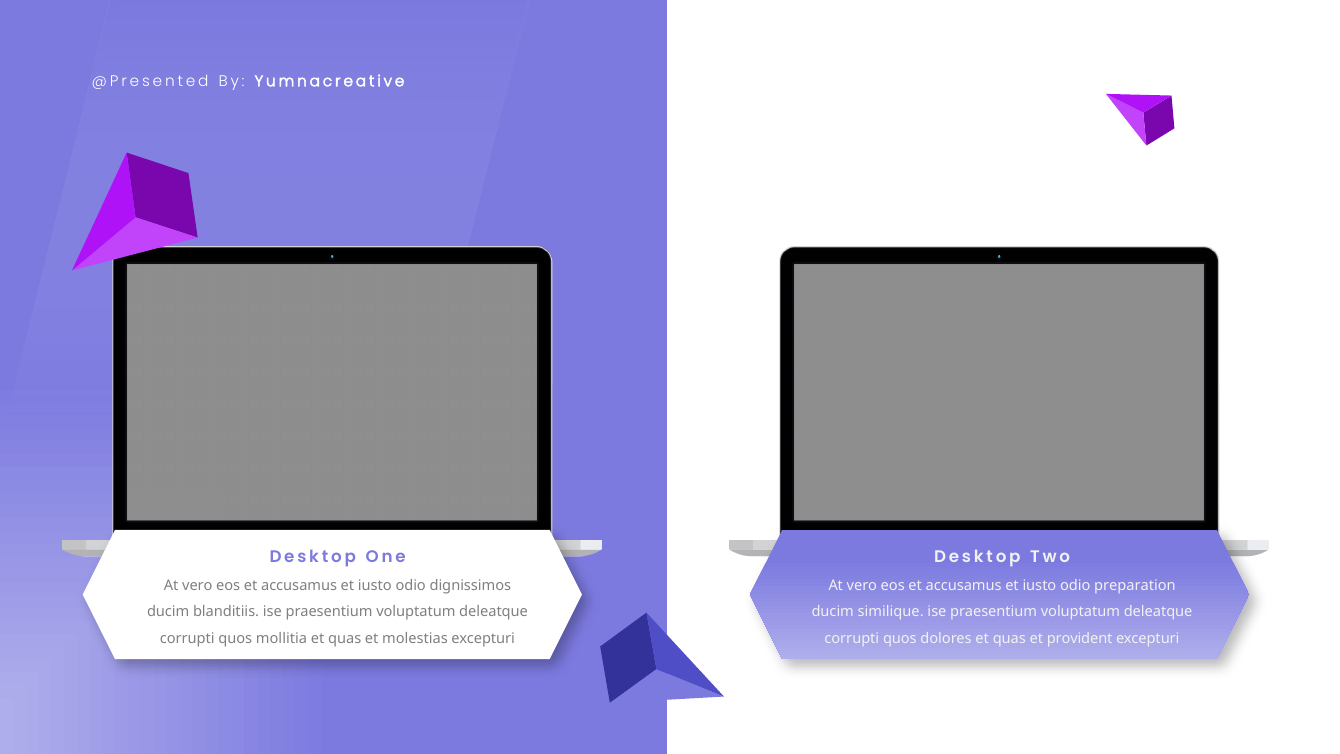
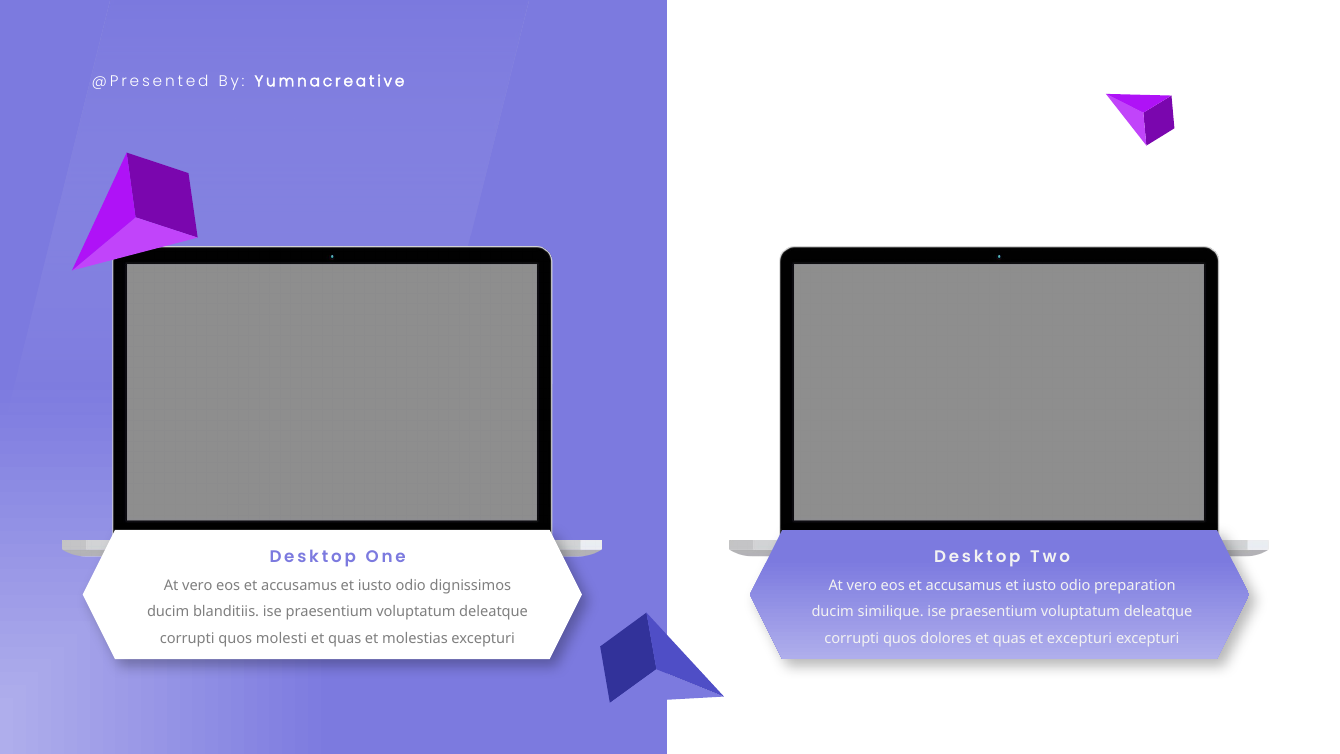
mollitia: mollitia -> molesti (281, 638)
et provident: provident -> excepturi (1079, 638)
